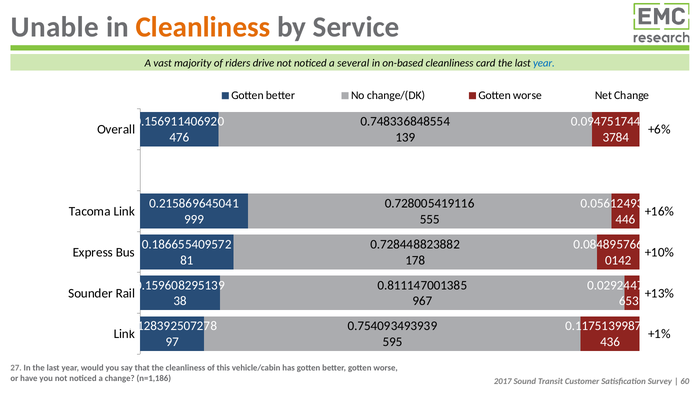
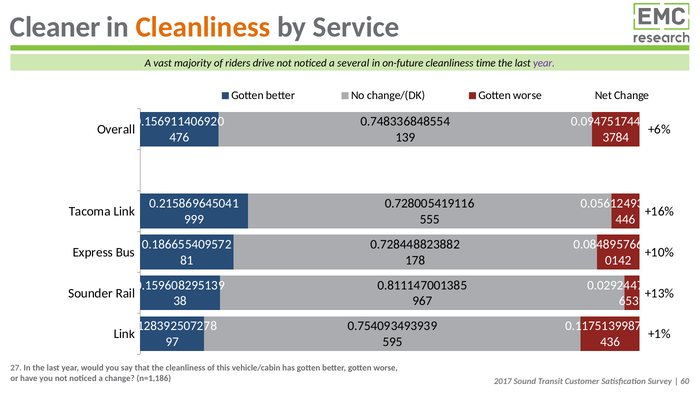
Unable: Unable -> Cleaner (55, 27)
on-based: on-based -> on-future (403, 63)
card: card -> time (486, 63)
year colour: blue -> purple (544, 63)
